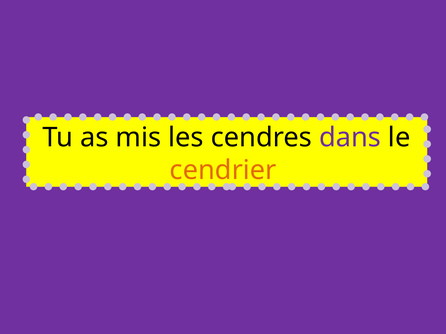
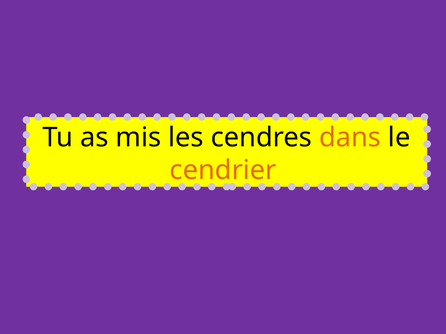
dans colour: purple -> orange (350, 138)
